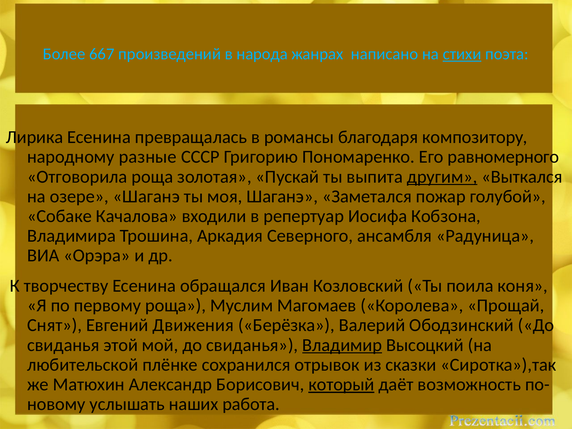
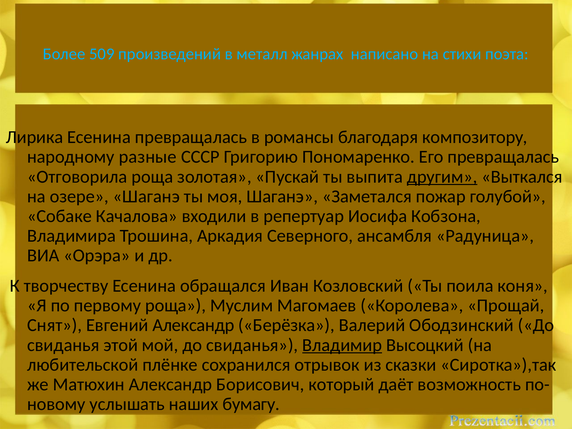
667: 667 -> 509 (102, 54)
народа: народа -> металл (262, 54)
стихи underline: present -> none (462, 54)
Его равномерного: равномерного -> превращалась (503, 157)
Евгений Движения: Движения -> Александр (193, 325)
который underline: present -> none (341, 384)
работа: работа -> бумагу (251, 404)
